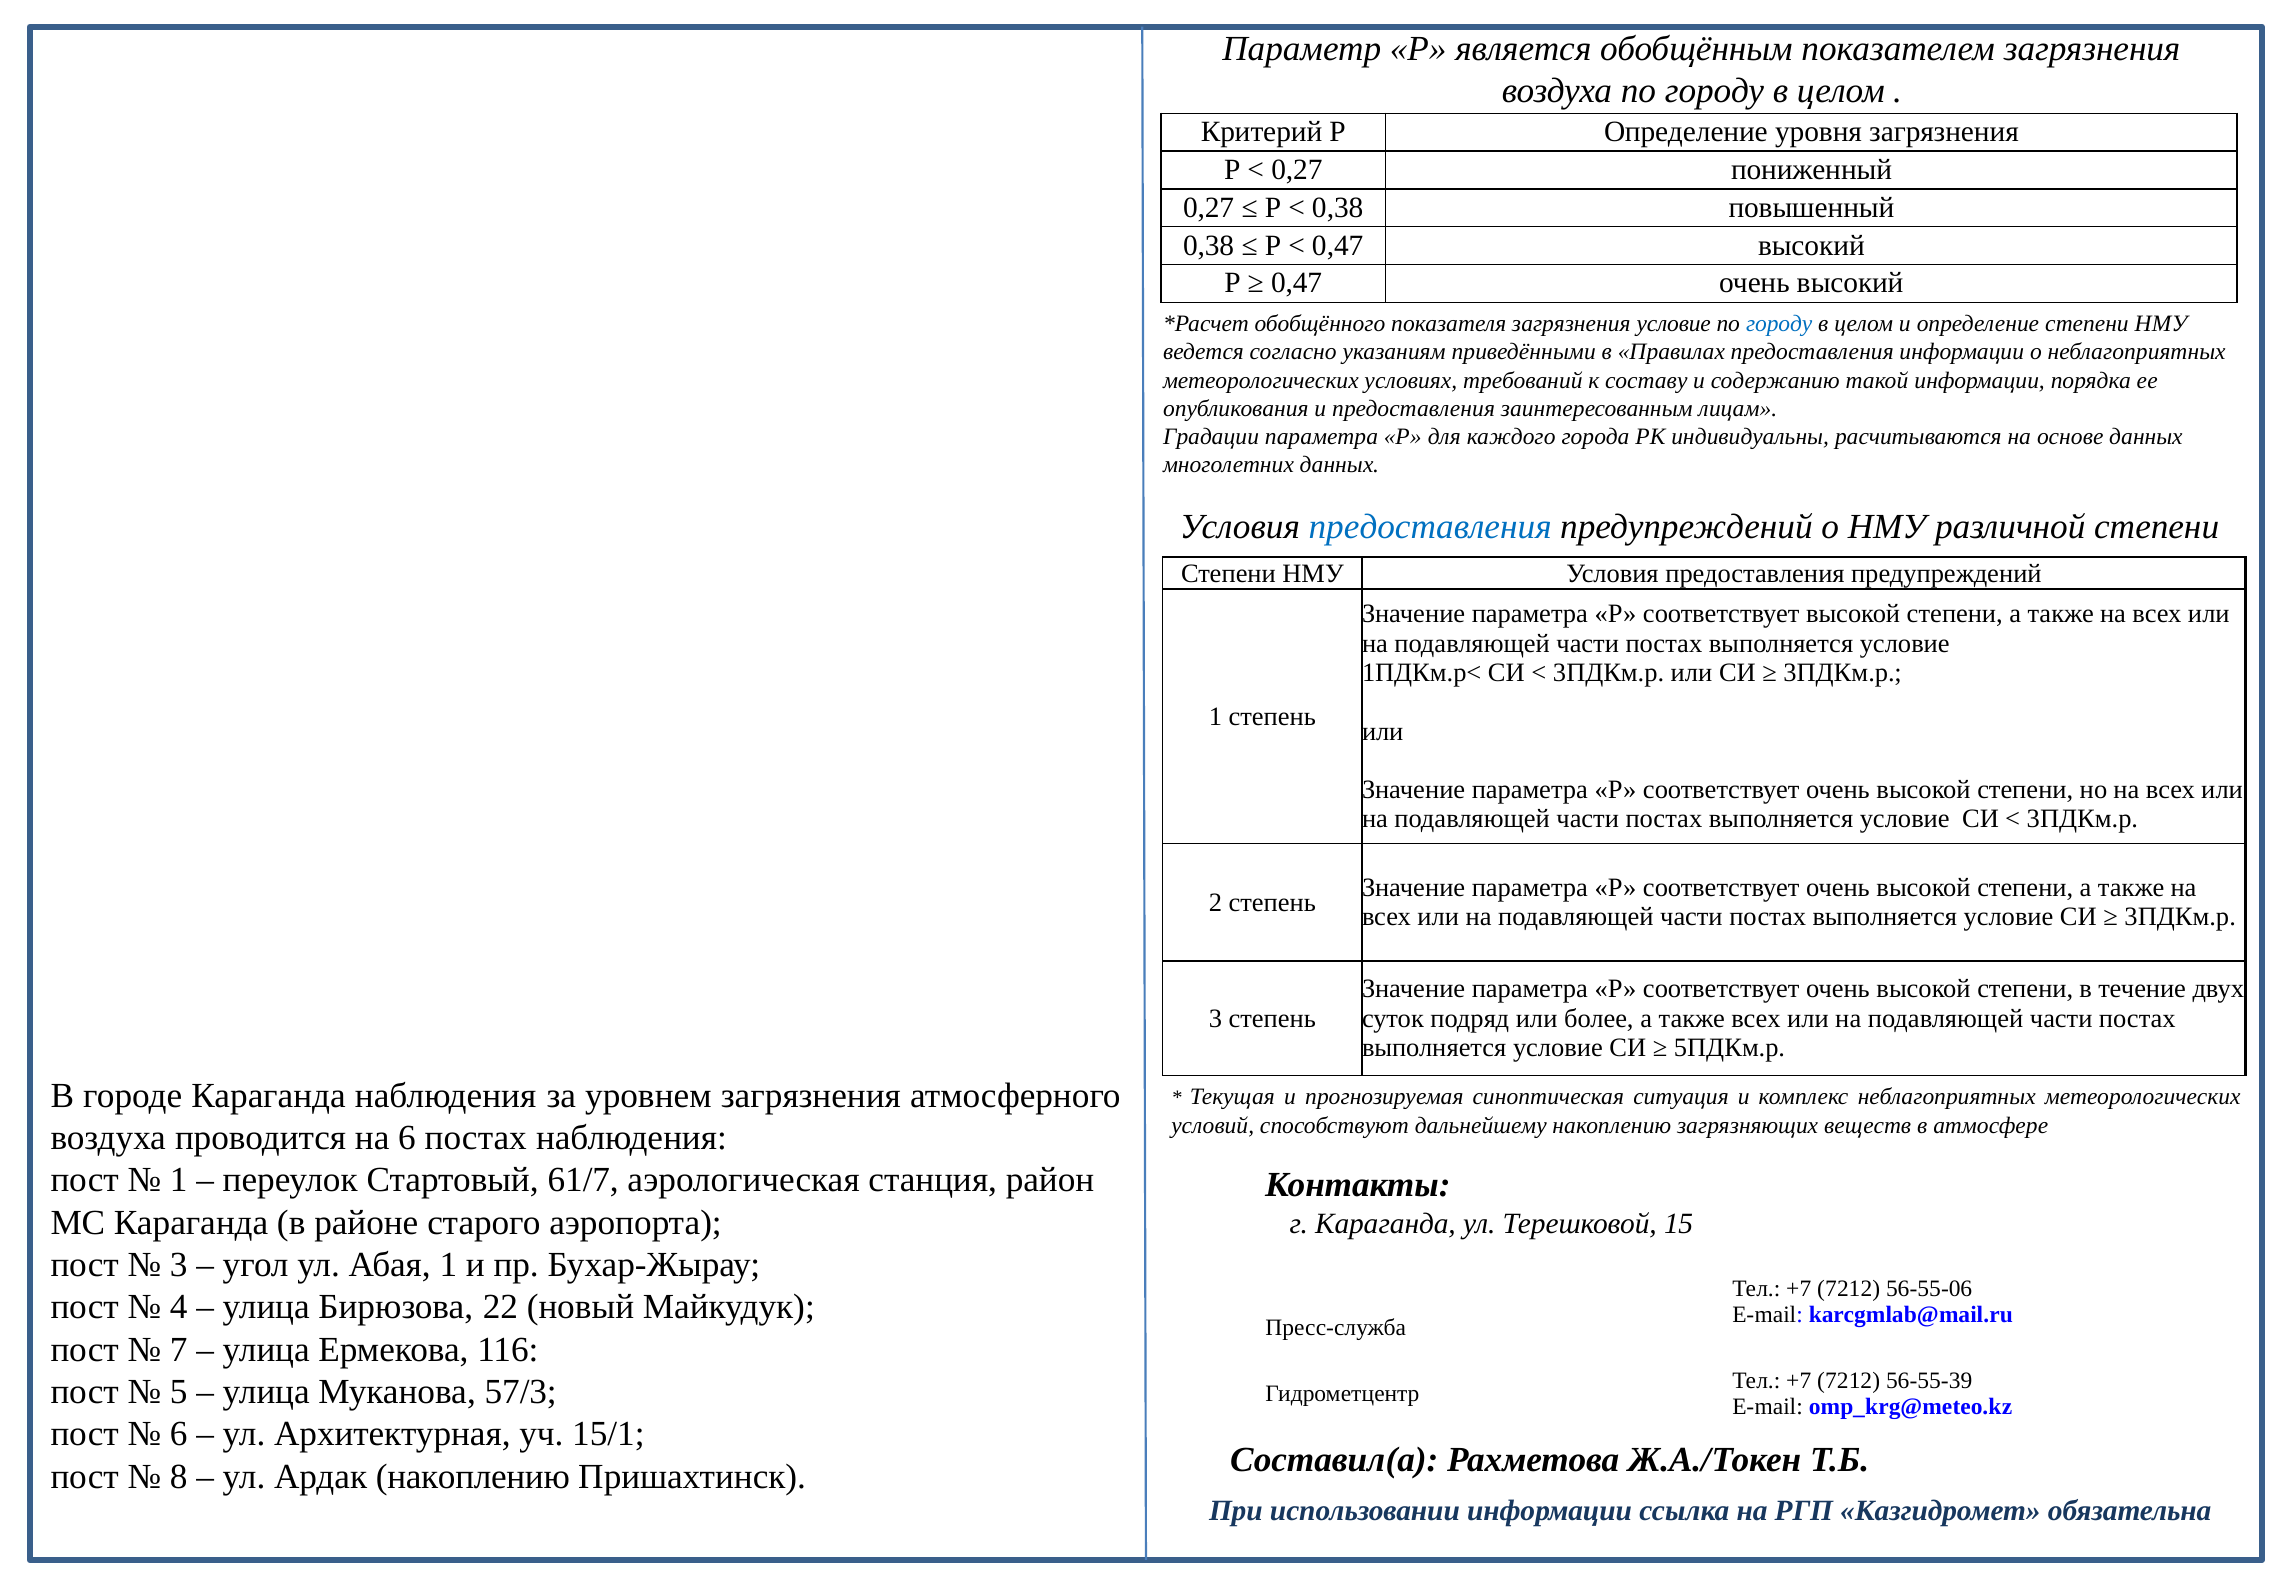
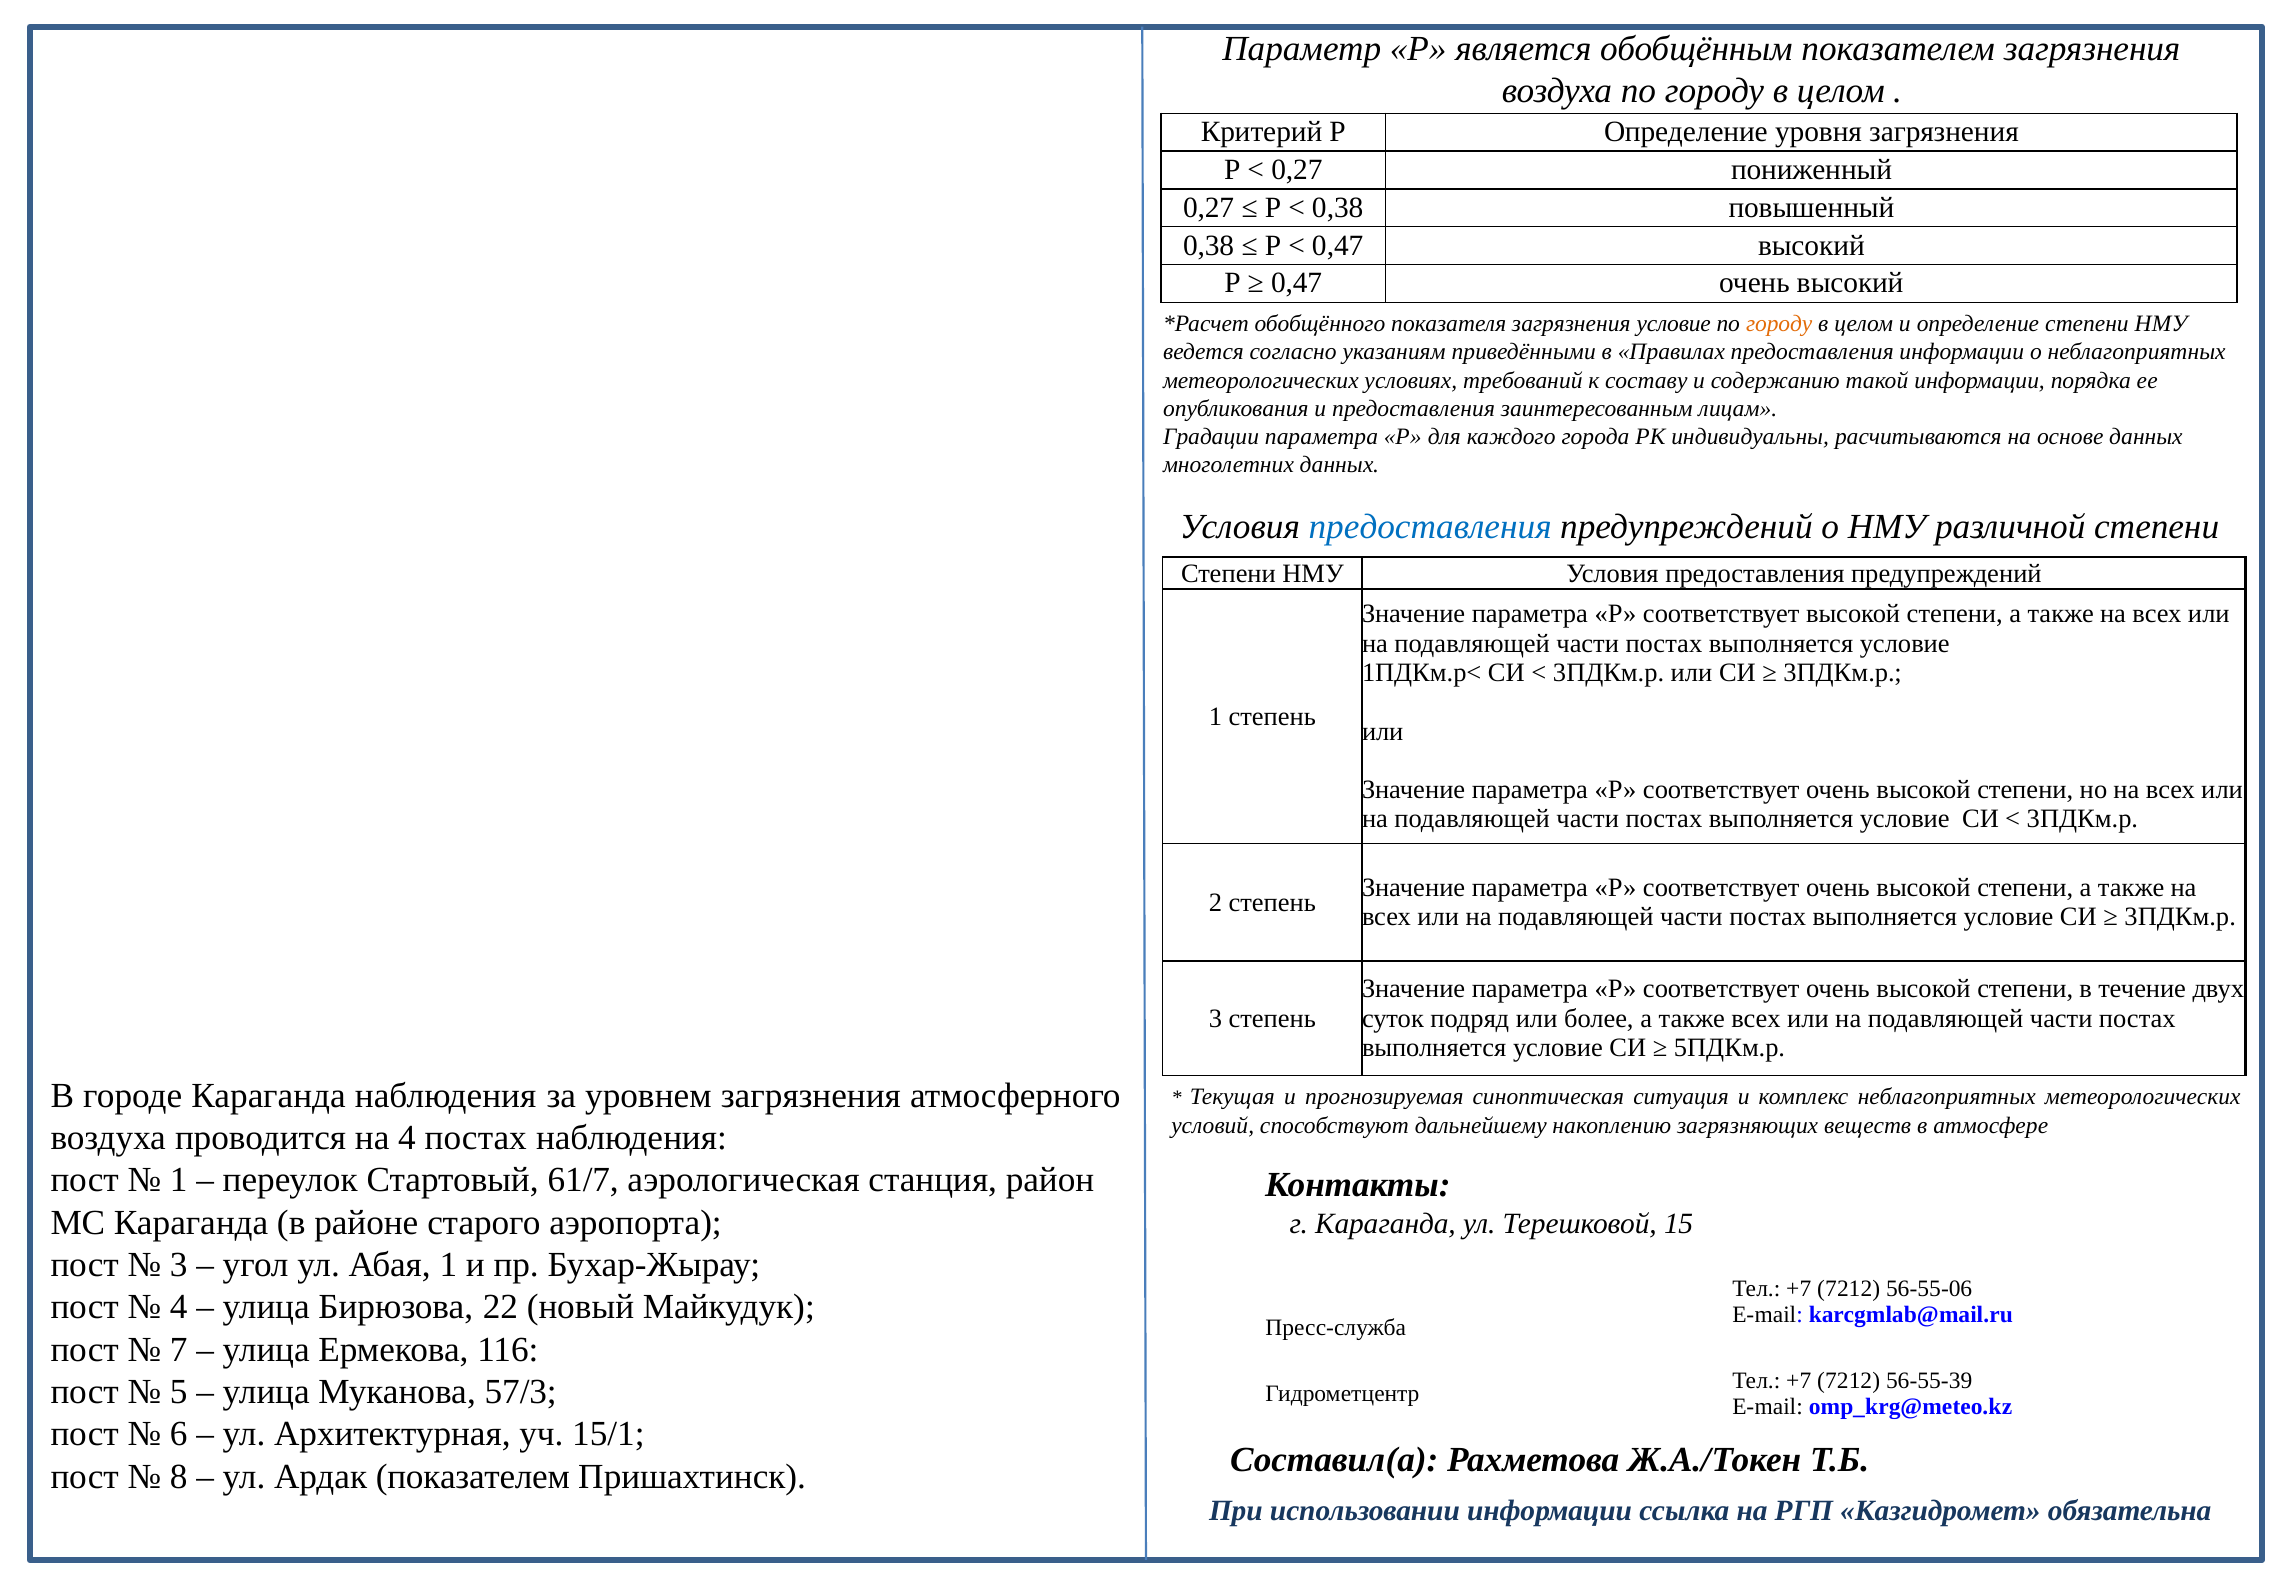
городу colour: blue -> orange (1779, 324)
на 6: 6 -> 4 (407, 1138)
Ардак накоплению: накоплению -> показателем (473, 1476)
